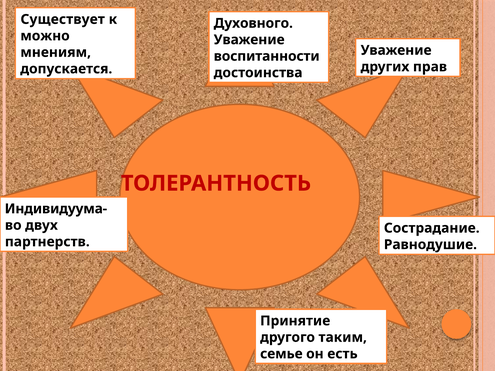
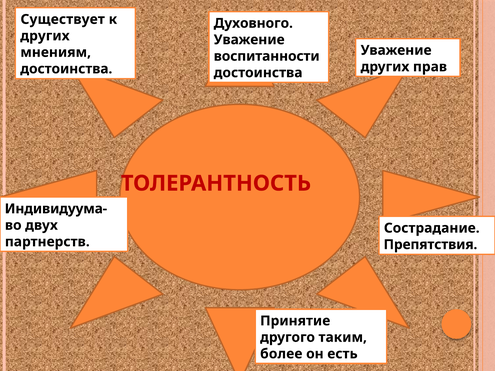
можно: можно -> других (45, 36)
допускается: допускается -> достоинства (66, 69)
Равнодушие: Равнодушие -> Препятствия (430, 245)
семье: семье -> более (281, 354)
